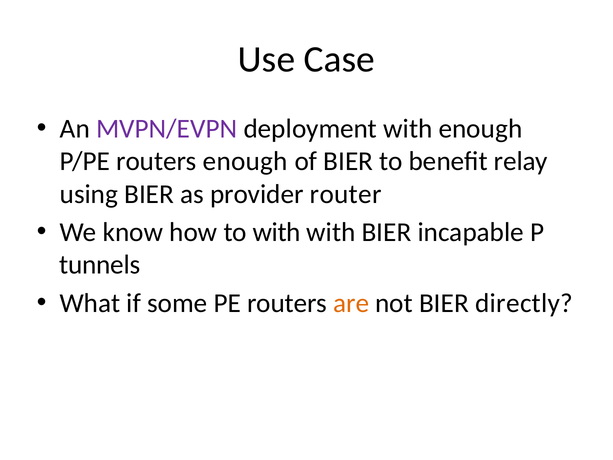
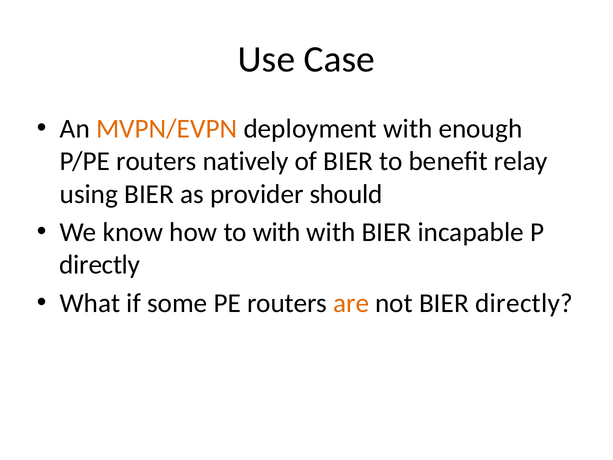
MVPN/EVPN colour: purple -> orange (167, 129)
routers enough: enough -> natively (246, 161)
router: router -> should (346, 194)
tunnels: tunnels -> directly (100, 265)
